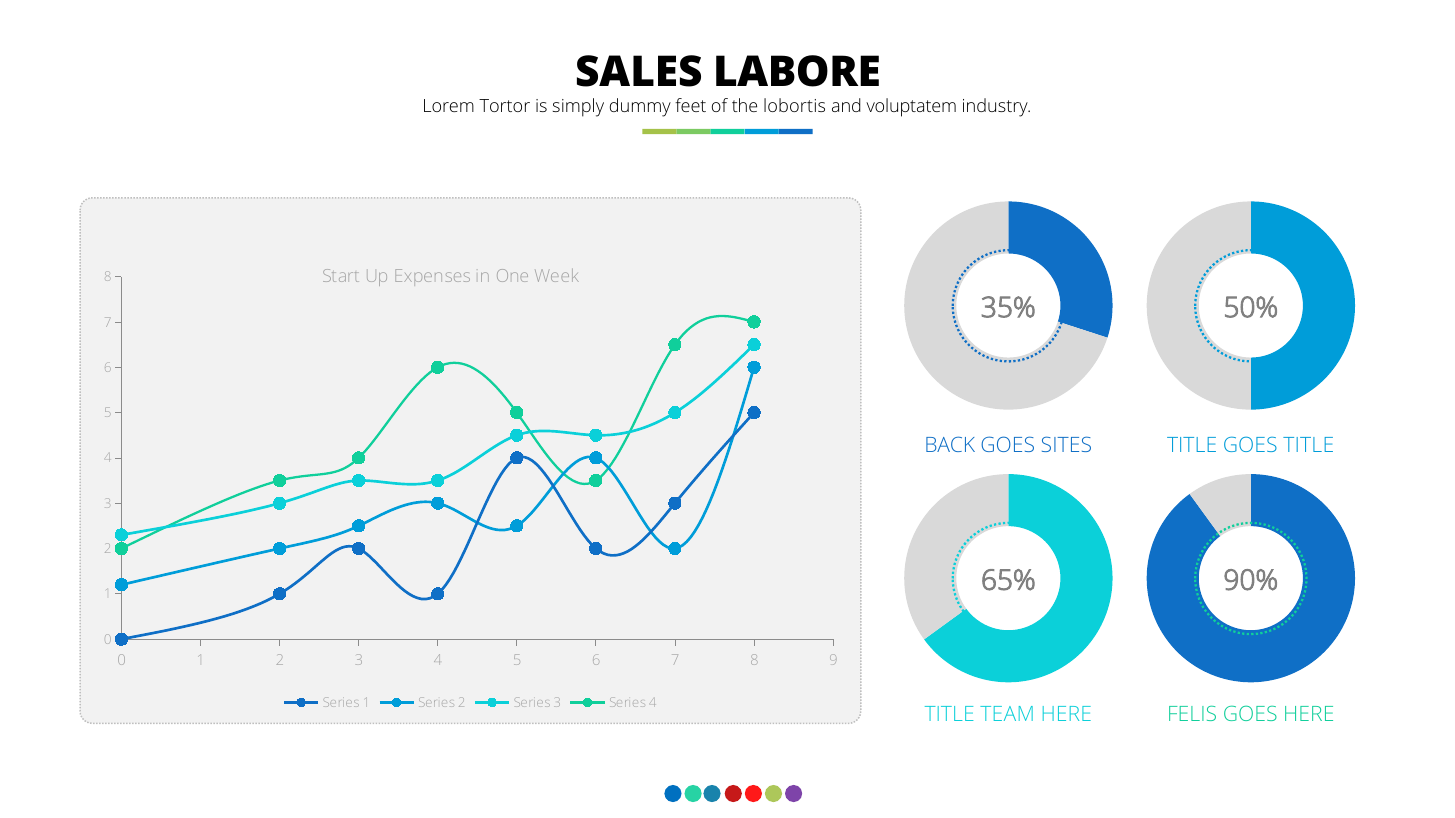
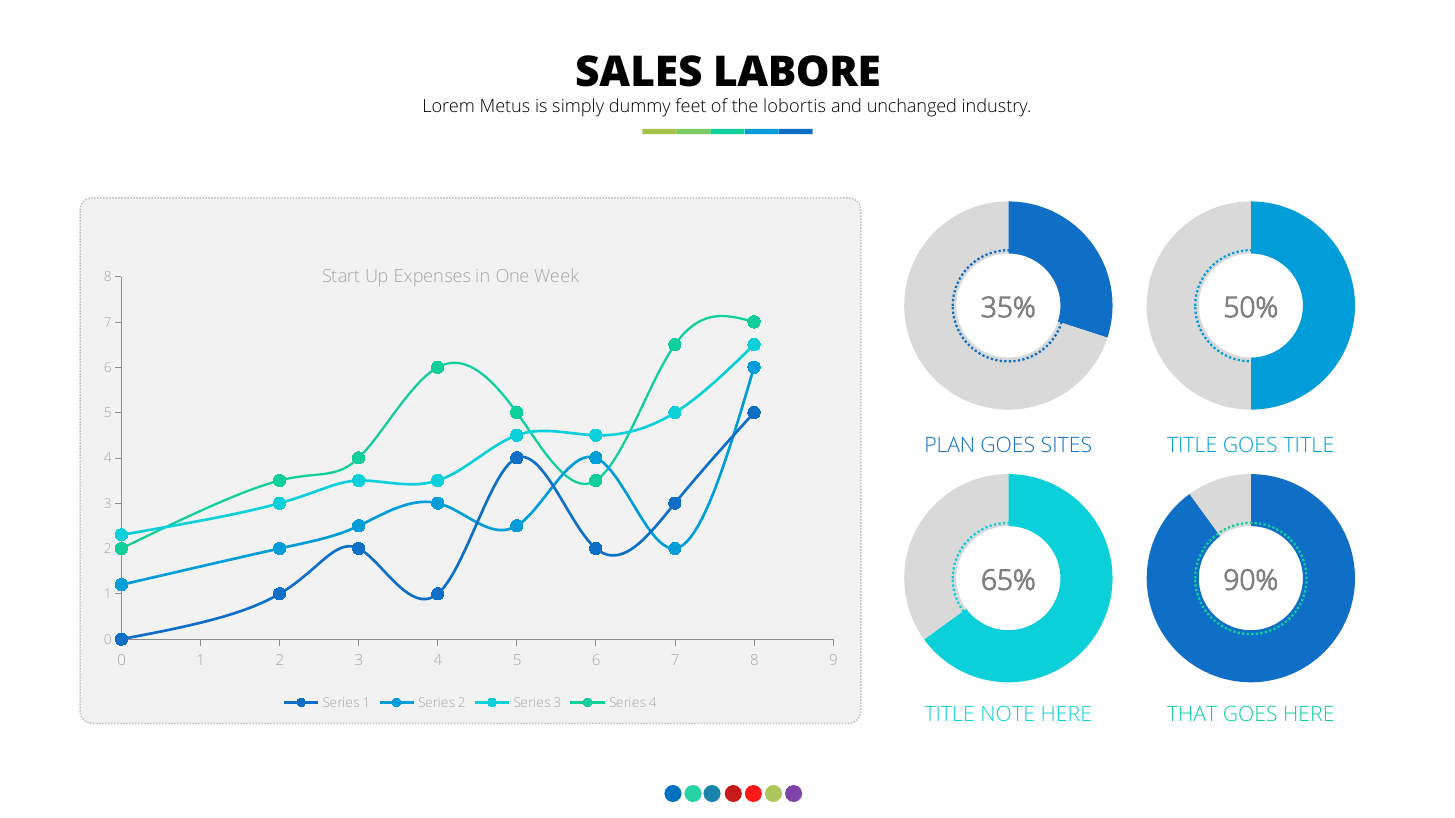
Tortor: Tortor -> Metus (505, 107)
voluptatem: voluptatem -> unchanged (912, 107)
BACK: BACK -> PLAN (950, 446)
TEAM: TEAM -> NOTE (1008, 714)
FELIS: FELIS -> THAT (1192, 714)
